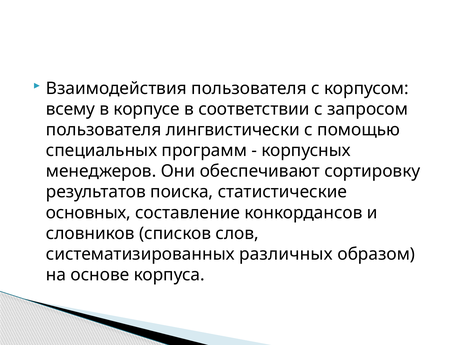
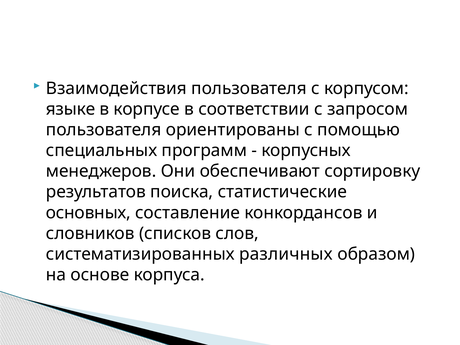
всему: всему -> языке (71, 109)
лингвистически: лингвистически -> ориентированы (233, 130)
